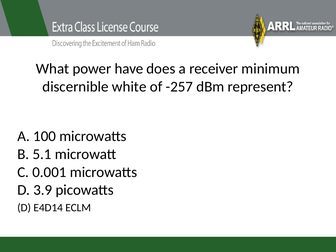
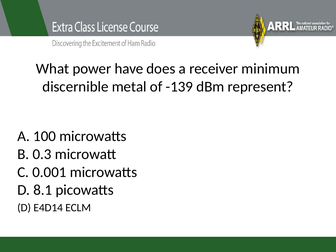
white: white -> metal (129, 87)
-257: -257 -> -139 (179, 87)
5.1: 5.1 -> 0.3 (42, 154)
3.9: 3.9 -> 8.1 (43, 190)
